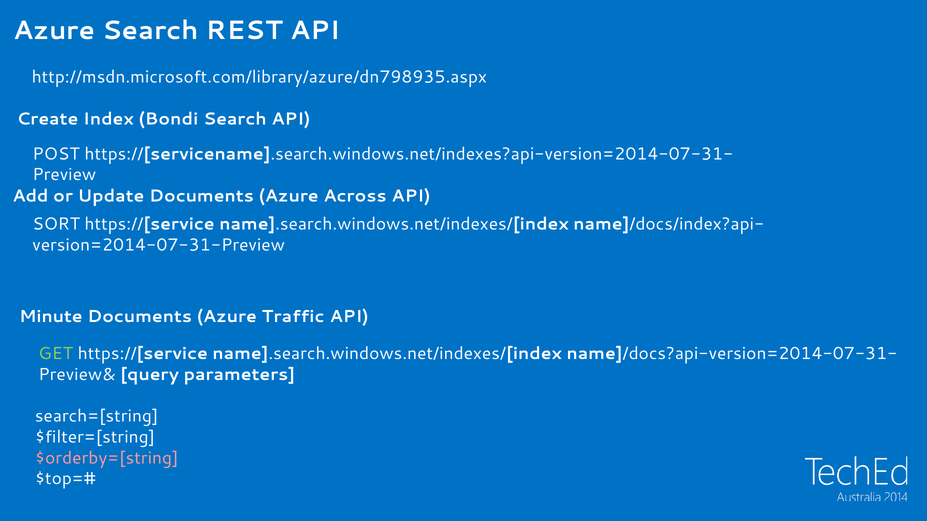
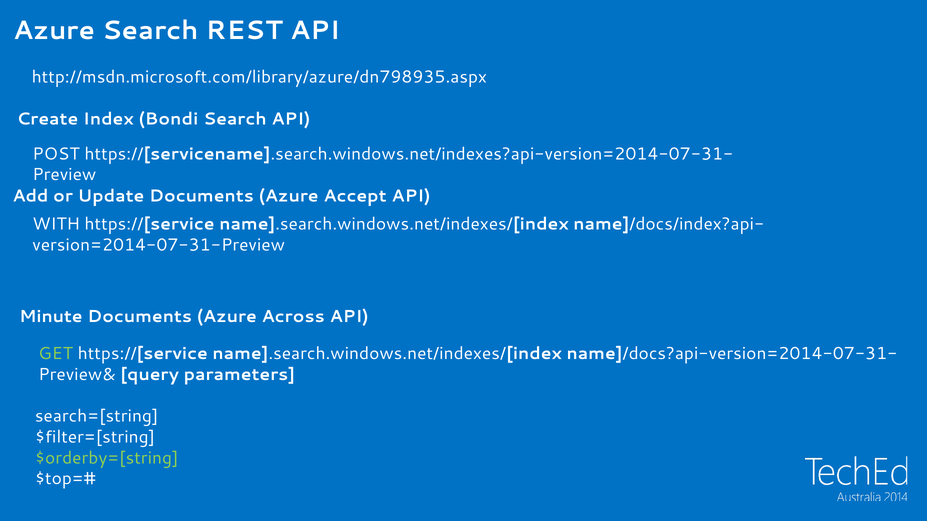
Across: Across -> Accept (355, 196)
SORT: SORT -> WITH (56, 224)
Traffic: Traffic -> Across (293, 317)
$orderby=[string colour: pink -> light green (107, 458)
